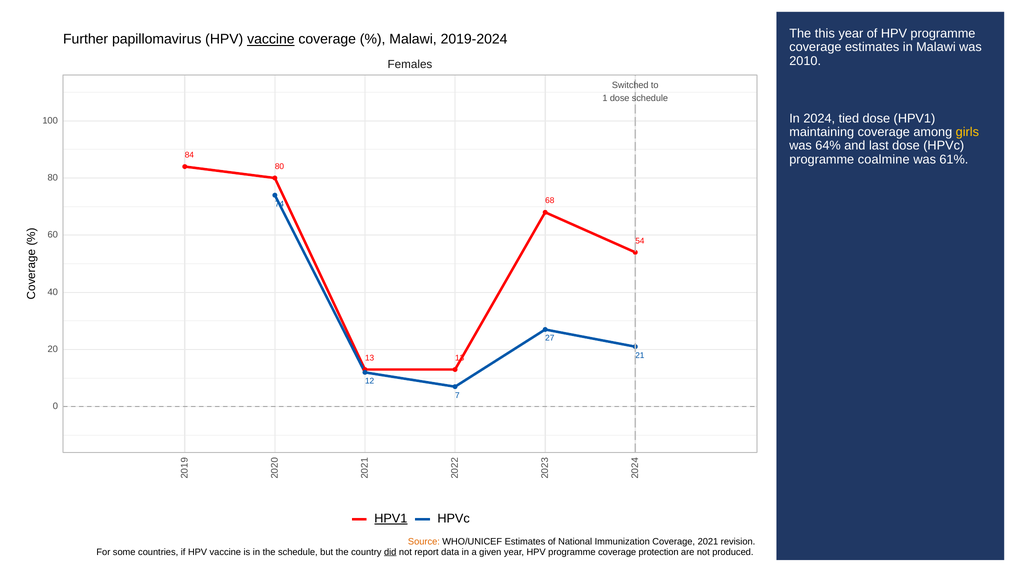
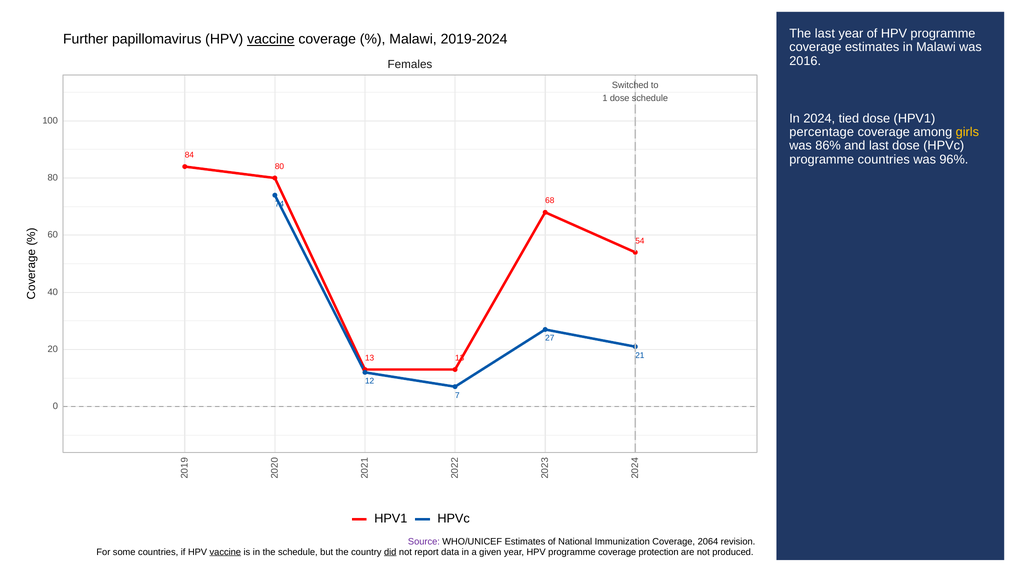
The this: this -> last (825, 33)
2010: 2010 -> 2016 (805, 61)
maintaining: maintaining -> percentage (822, 132)
64%: 64% -> 86% (828, 146)
programme coalmine: coalmine -> countries (884, 160)
61%: 61% -> 96% (954, 160)
HPV1 underline: present -> none (391, 519)
Source colour: orange -> purple (424, 542)
2021: 2021 -> 2064 (708, 542)
vaccine underline: none -> present (225, 552)
